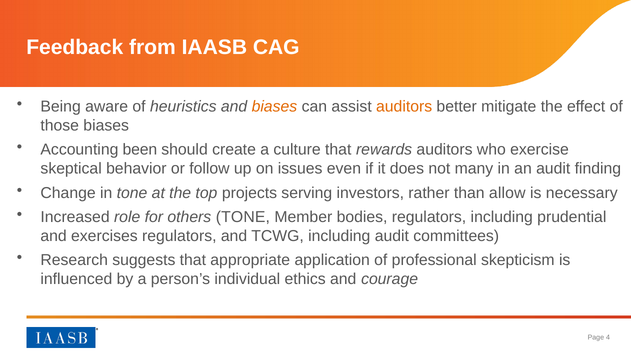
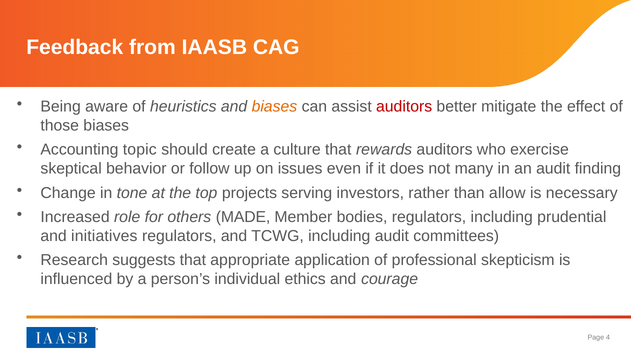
auditors colour: orange -> red (404, 107)
been: been -> topic (140, 150)
others TONE: TONE -> MADE (243, 217)
exercises: exercises -> initiatives (104, 236)
